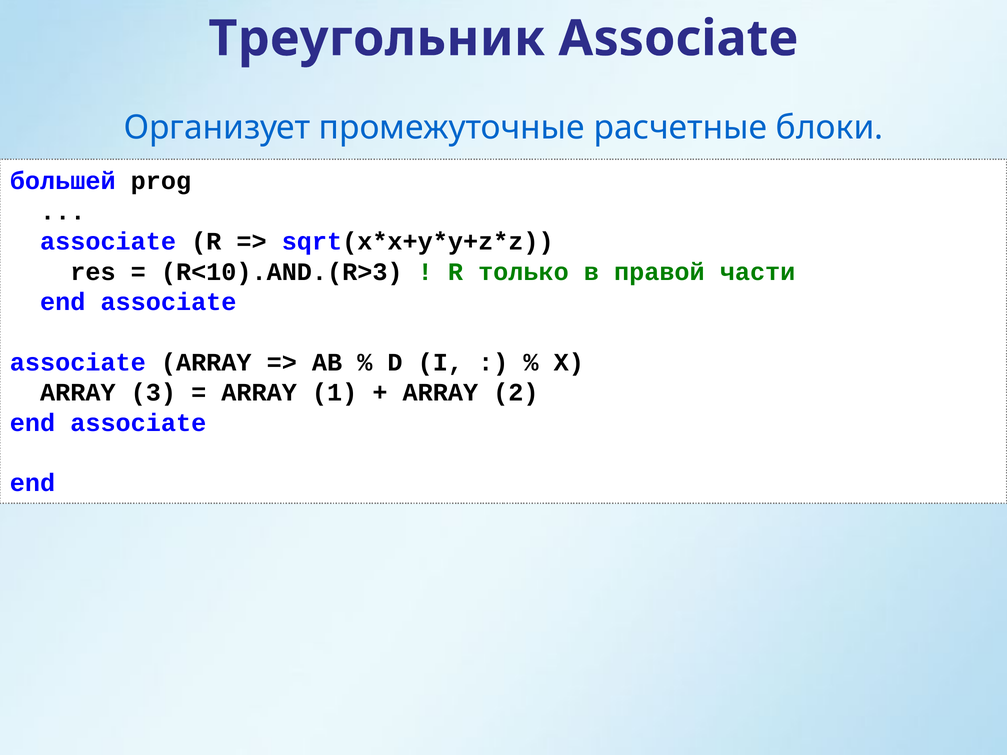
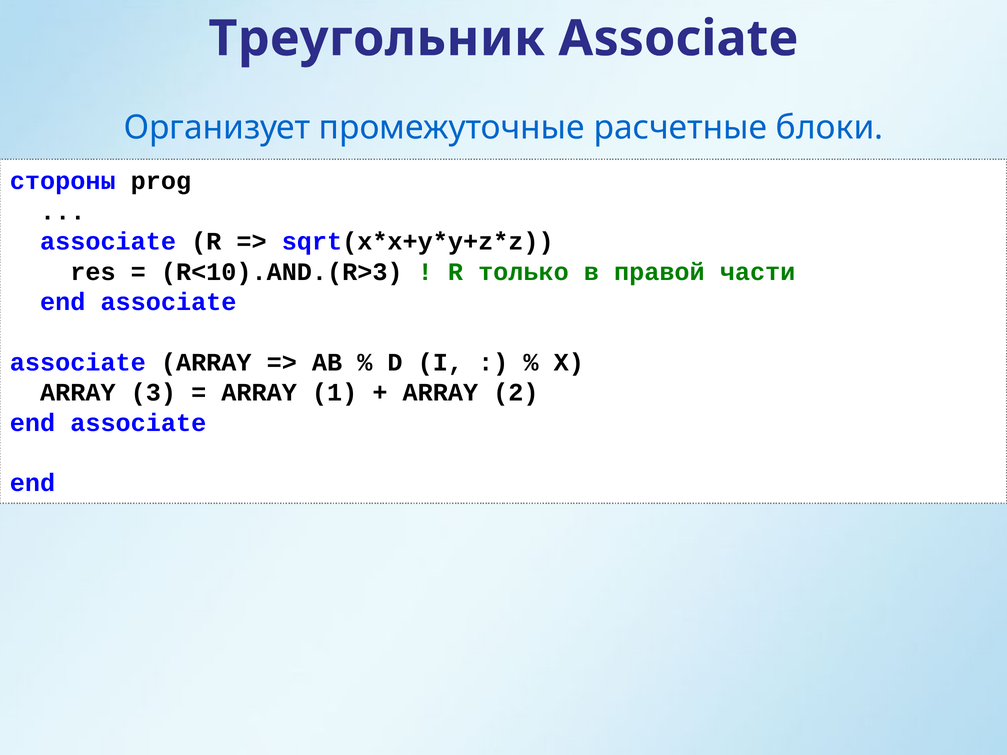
большей: большей -> стороны (63, 181)
